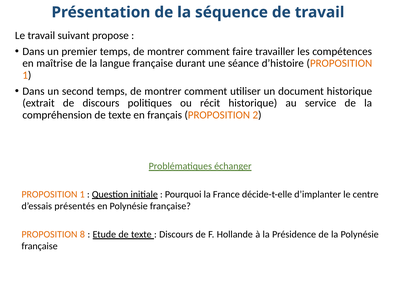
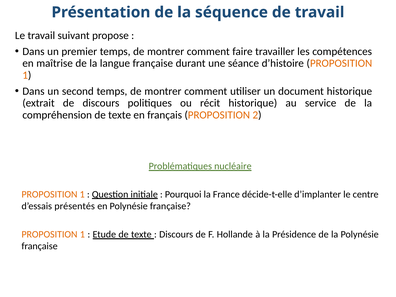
échanger: échanger -> nucléaire (233, 166)
8: 8 -> 1 (82, 234)
